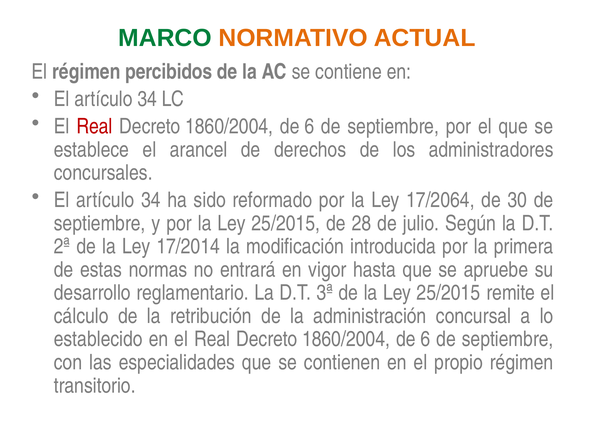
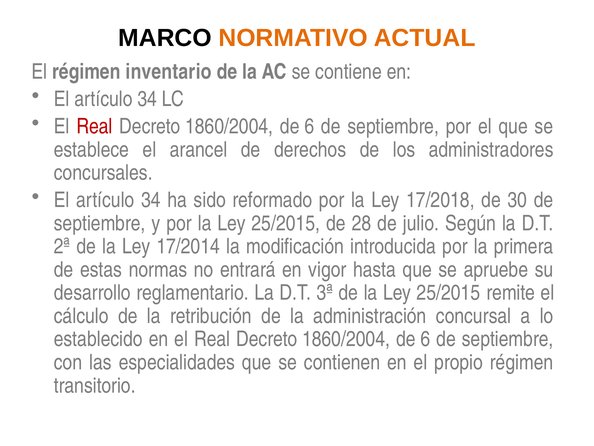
MARCO colour: green -> black (165, 38)
percibidos: percibidos -> inventario (169, 72)
17/2064: 17/2064 -> 17/2018 (440, 200)
